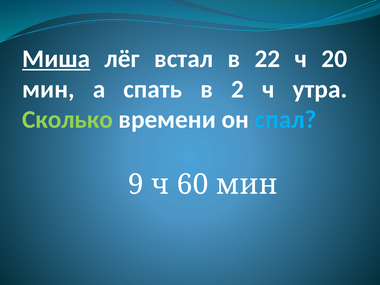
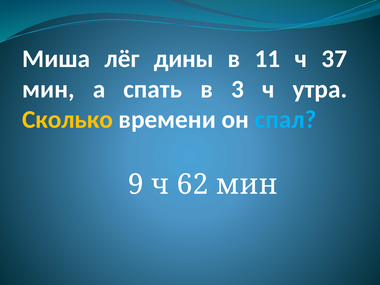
Миша underline: present -> none (56, 59)
встал: встал -> дины (184, 59)
22: 22 -> 11 (267, 59)
20: 20 -> 37 (334, 59)
2: 2 -> 3 (237, 89)
Сколько colour: light green -> yellow (68, 120)
60: 60 -> 62 (193, 184)
